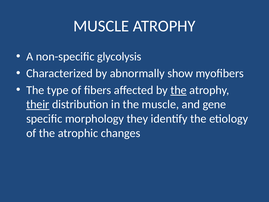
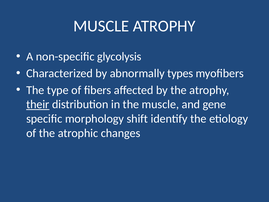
show: show -> types (180, 73)
the underline: present -> none (179, 90)
they: they -> shift (137, 119)
